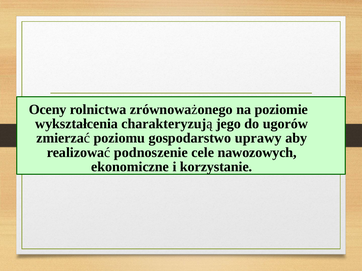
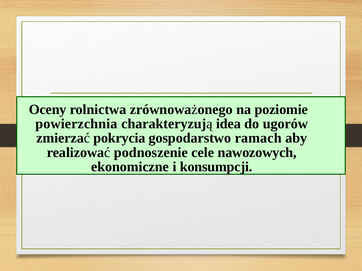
wykształcenia: wykształcenia -> powierzchnia (76, 124)
jego: jego -> idea (228, 124)
poziomu: poziomu -> pokrycia (119, 138)
uprawy: uprawy -> ramach (258, 138)
korzystanie: korzystanie -> konsumpcji (216, 167)
